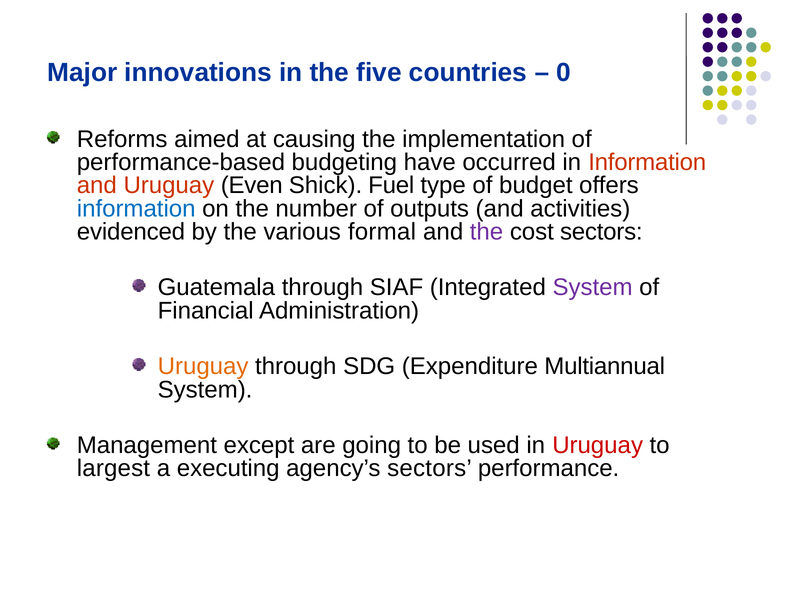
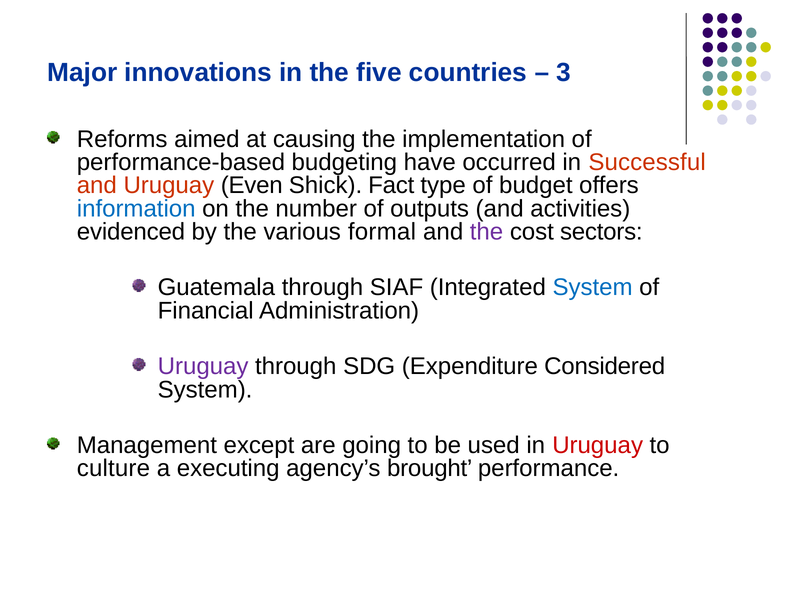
0: 0 -> 3 (564, 73)
in Information: Information -> Successful (647, 162)
Fuel: Fuel -> Fact (391, 185)
System colour: purple -> blue (593, 288)
Uruguay colour: orange -> purple (203, 366)
Multiannual: Multiannual -> Considered (605, 366)
largest: largest -> culture (113, 468)
agency’s sectors: sectors -> brought (430, 468)
